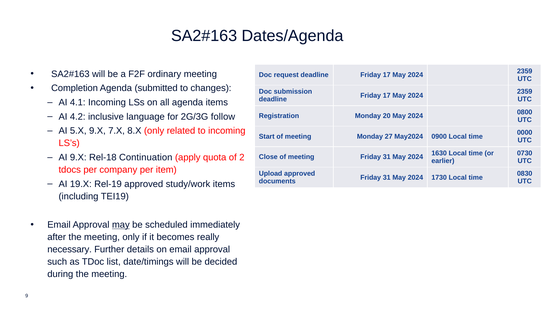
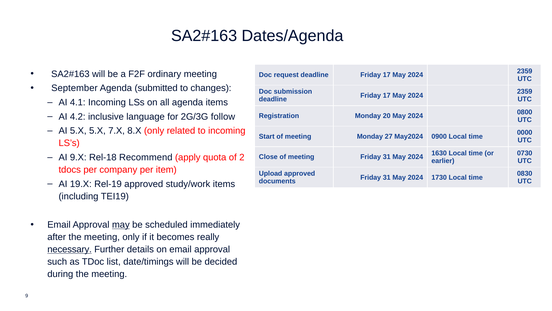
Completion: Completion -> September (74, 88)
5.X 9.X: 9.X -> 5.X (97, 131)
Continuation: Continuation -> Recommend (146, 157)
necessary underline: none -> present (70, 249)
